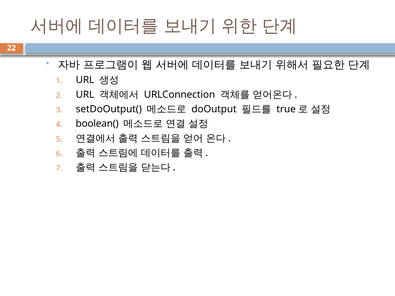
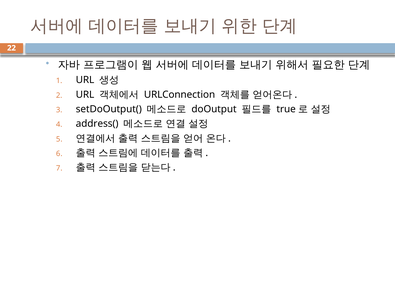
boolean(: boolean( -> address( (97, 124)
